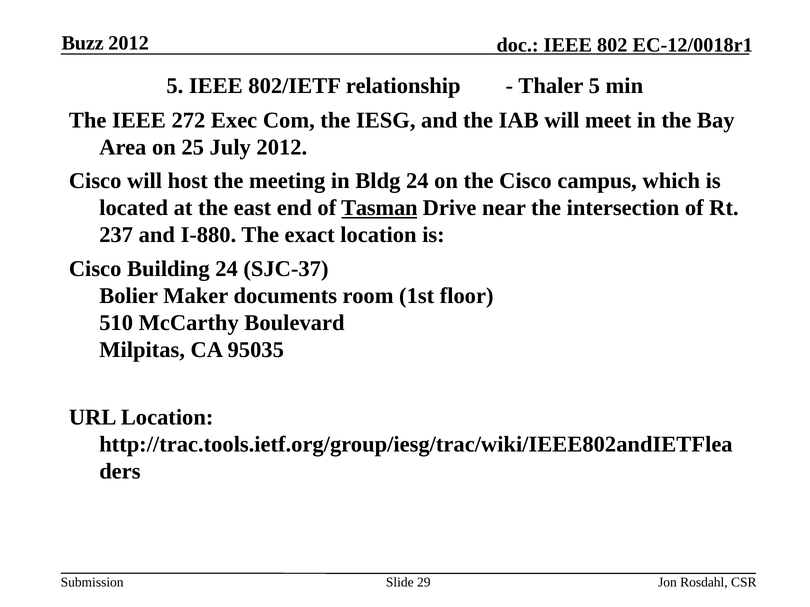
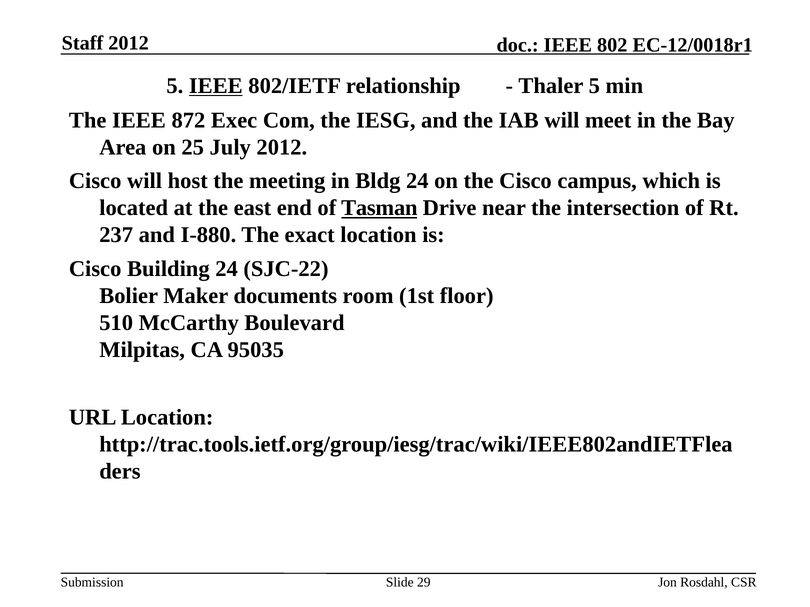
Buzz: Buzz -> Staff (82, 43)
IEEE underline: none -> present (216, 86)
272: 272 -> 872 (188, 120)
SJC-37: SJC-37 -> SJC-22 (286, 269)
